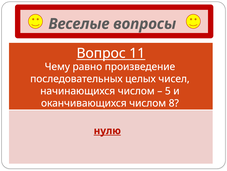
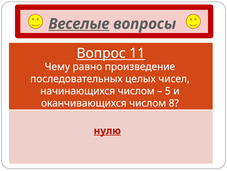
Веселые underline: none -> present (79, 24)
